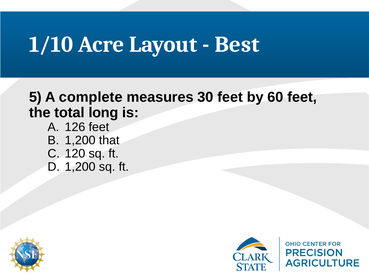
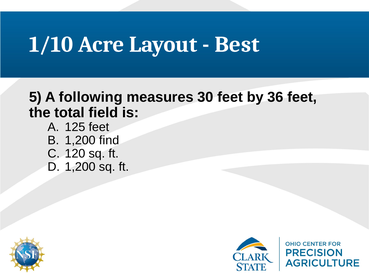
complete: complete -> following (91, 97)
60: 60 -> 36 (275, 97)
long: long -> field (103, 112)
126: 126 -> 125 (75, 127)
that: that -> find (109, 140)
